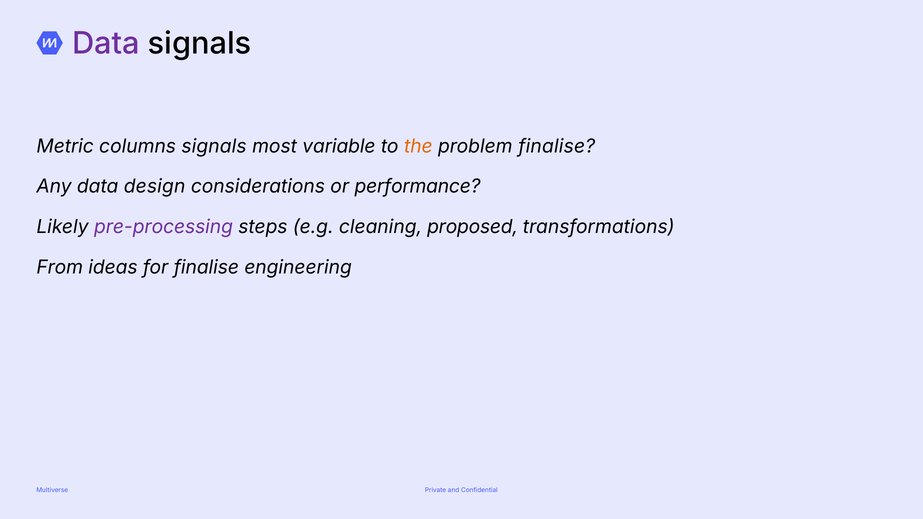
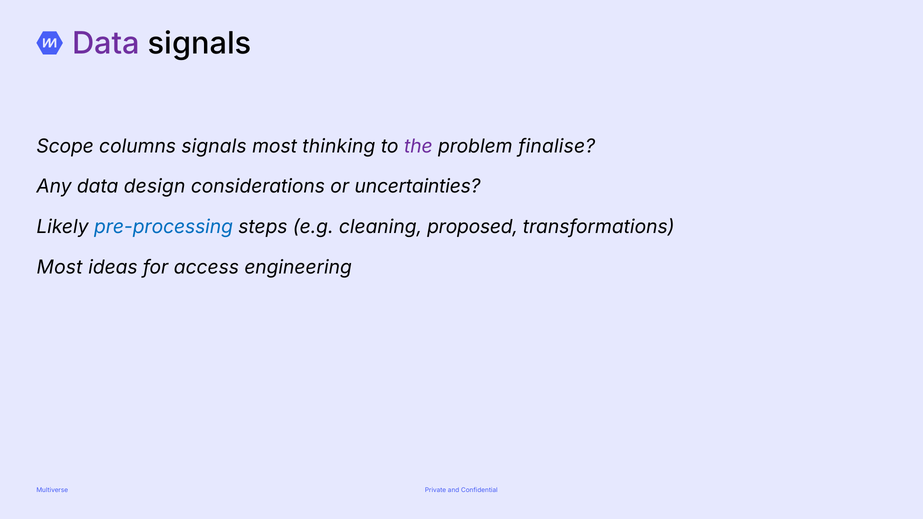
Metric: Metric -> Scope (65, 146)
variable: variable -> thinking (339, 146)
the colour: orange -> purple (418, 146)
performance: performance -> uncertainties (418, 187)
pre-processing colour: purple -> blue (164, 227)
From: From -> Most (60, 267)
for finalise: finalise -> access (206, 267)
